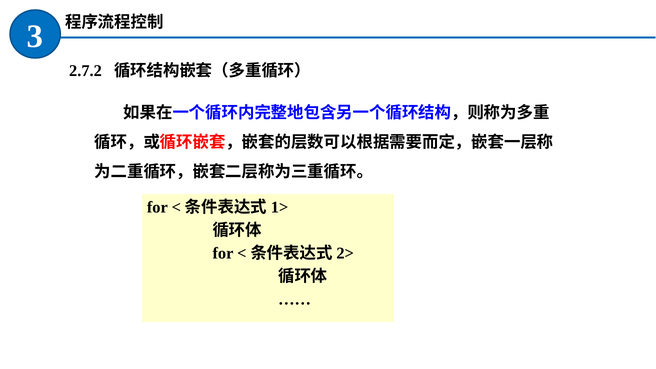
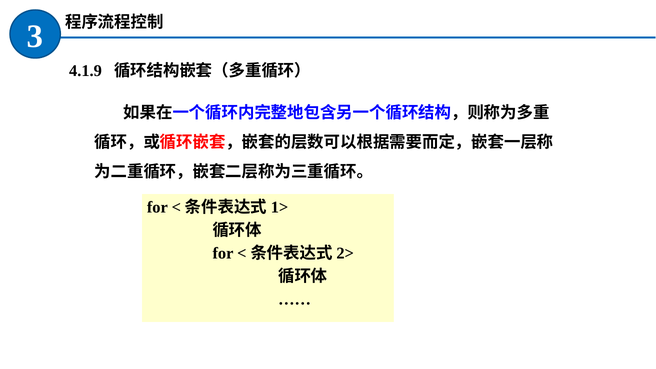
2.7.2: 2.7.2 -> 4.1.9 (86, 71)
